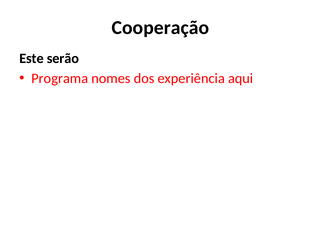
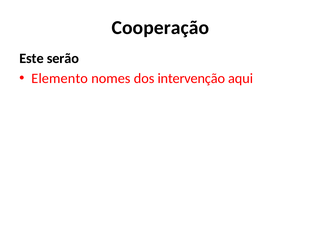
Programa: Programa -> Elemento (60, 78)
experiência: experiência -> intervenção (191, 78)
